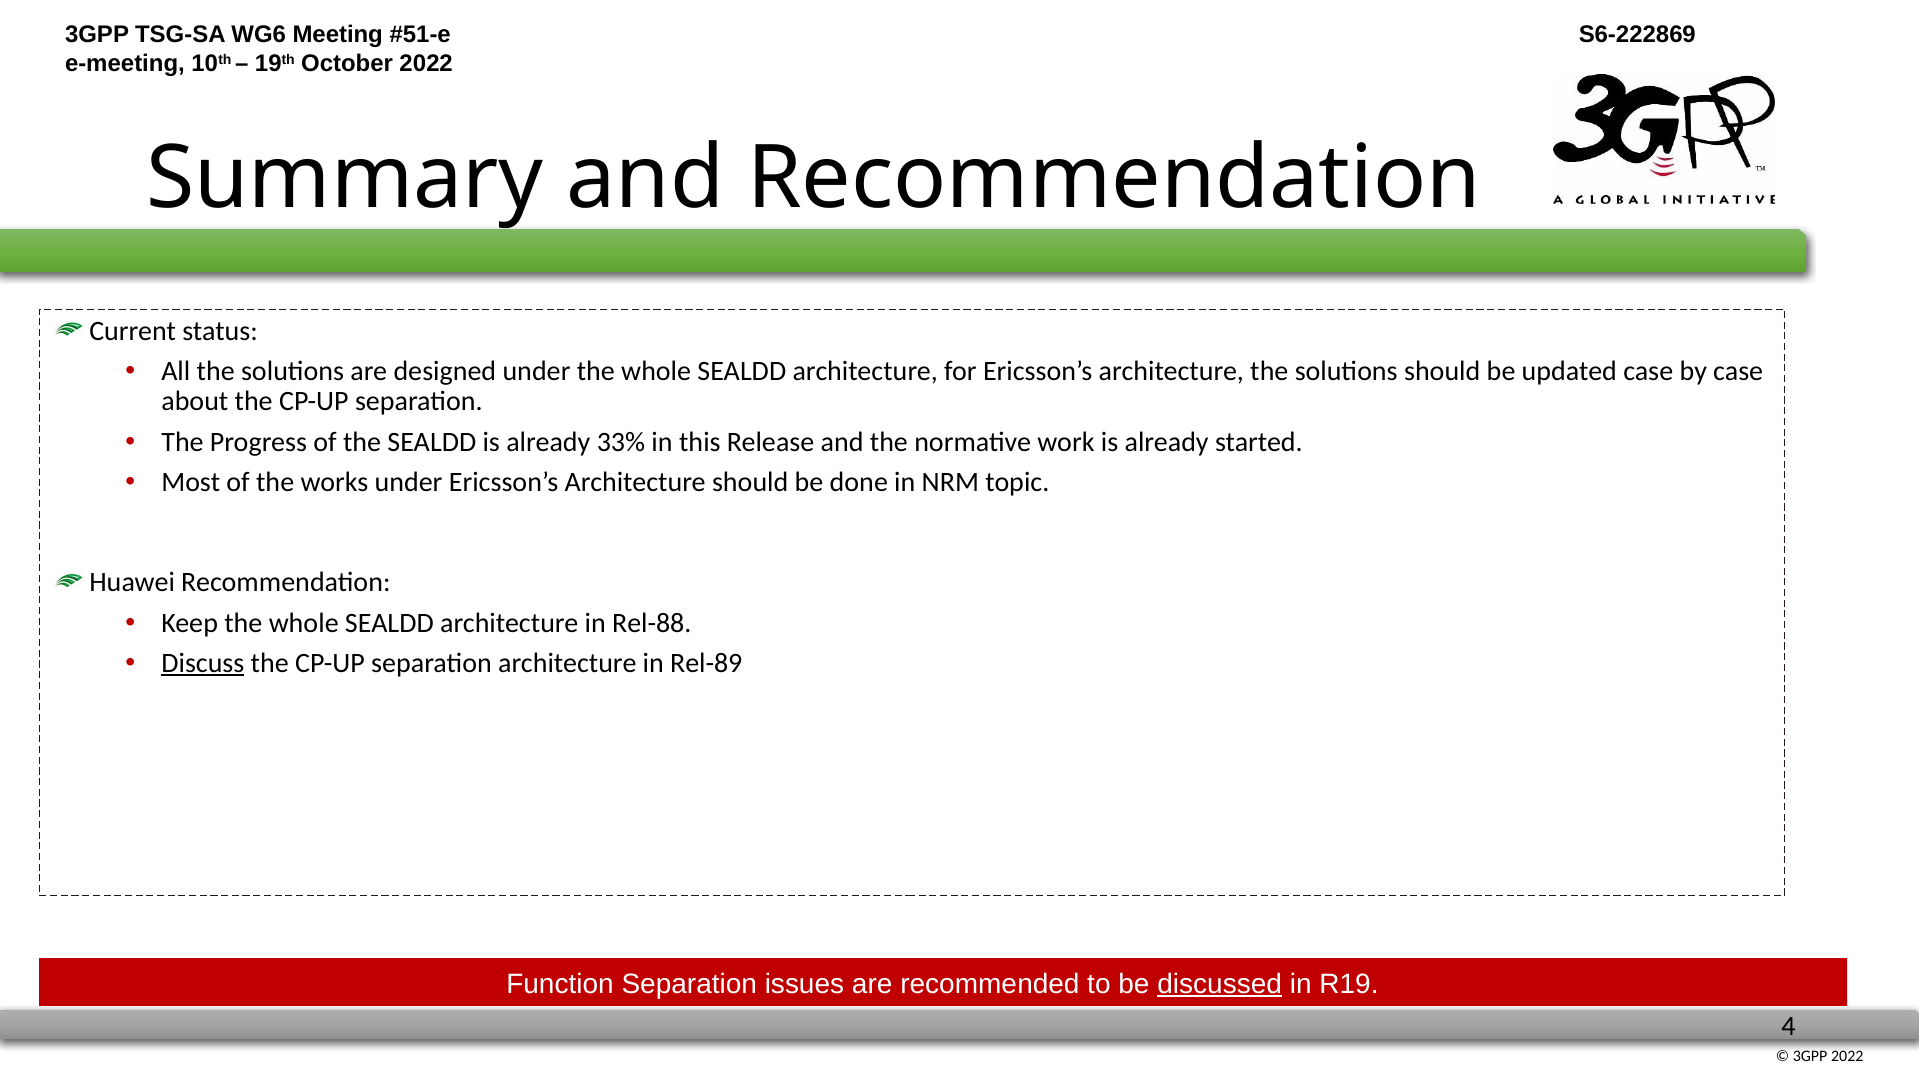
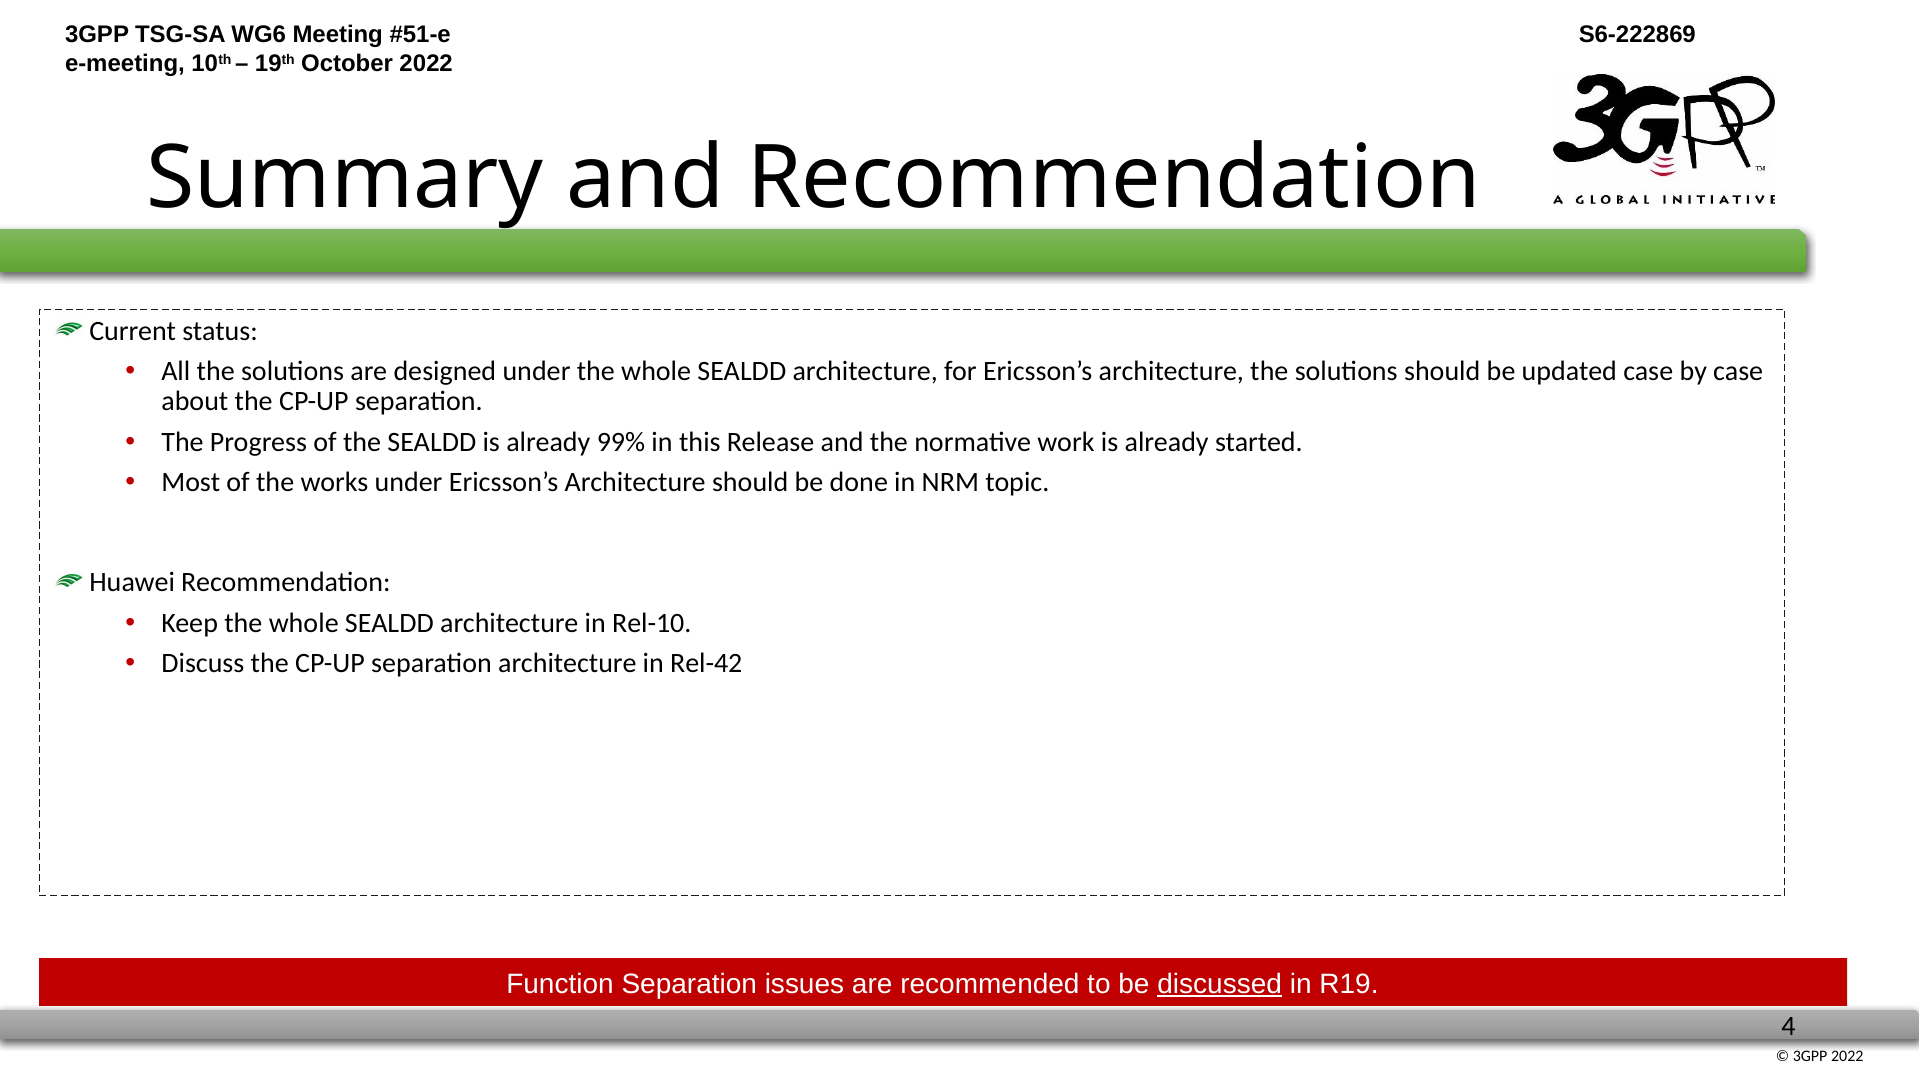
33%: 33% -> 99% (621, 442)
Rel-88: Rel-88 -> Rel-10 (652, 623)
Discuss underline: present -> none (203, 663)
Rel-89: Rel-89 -> Rel-42 (706, 663)
